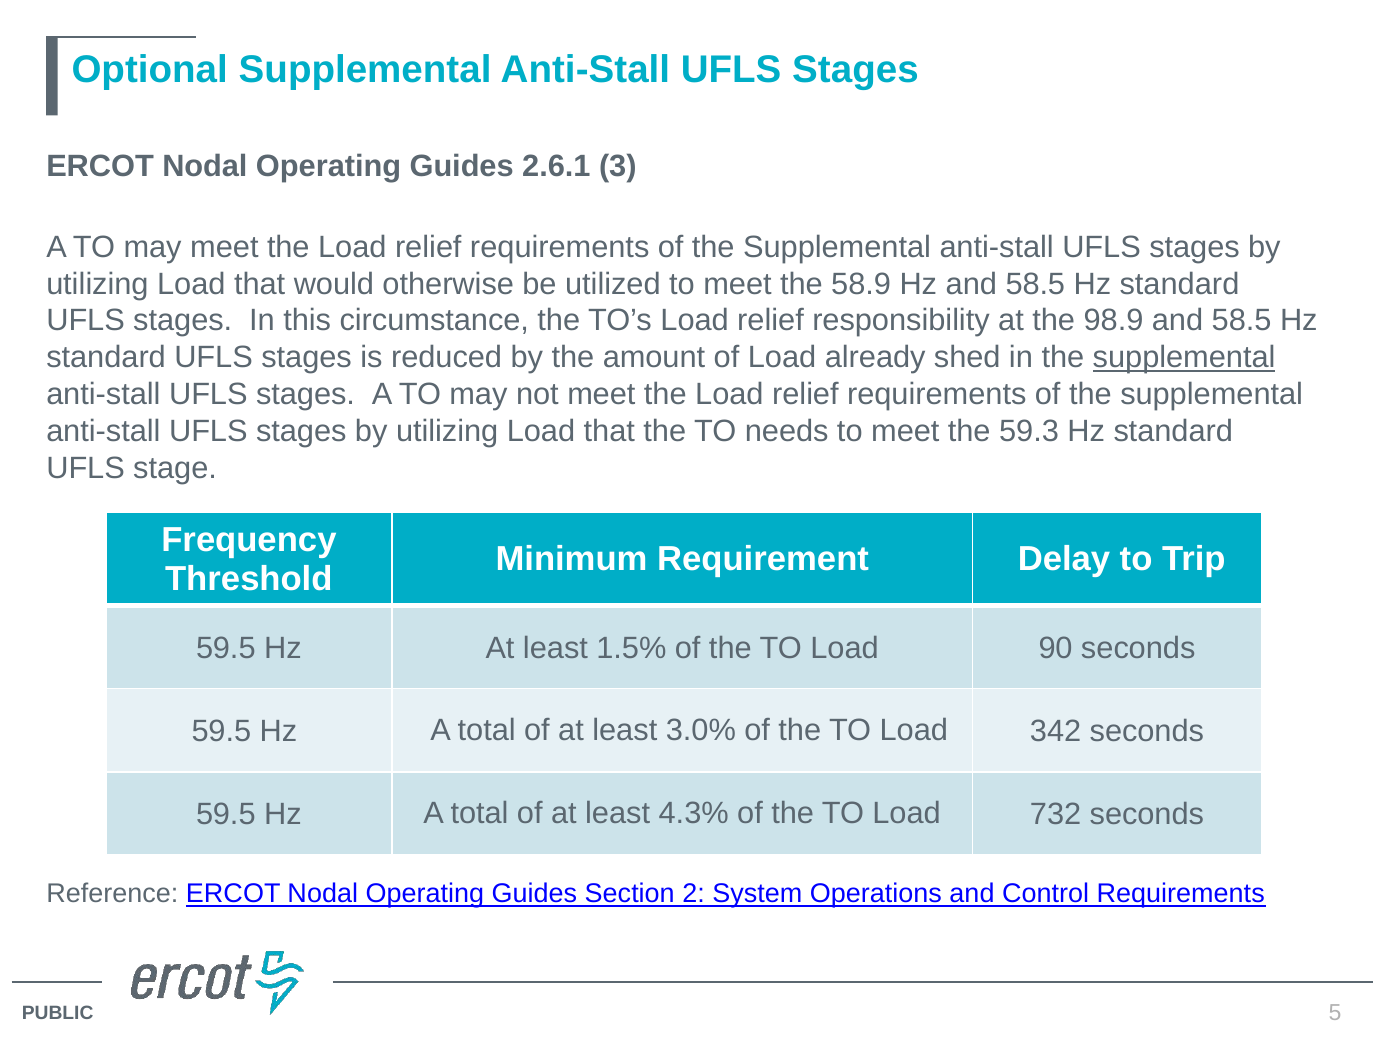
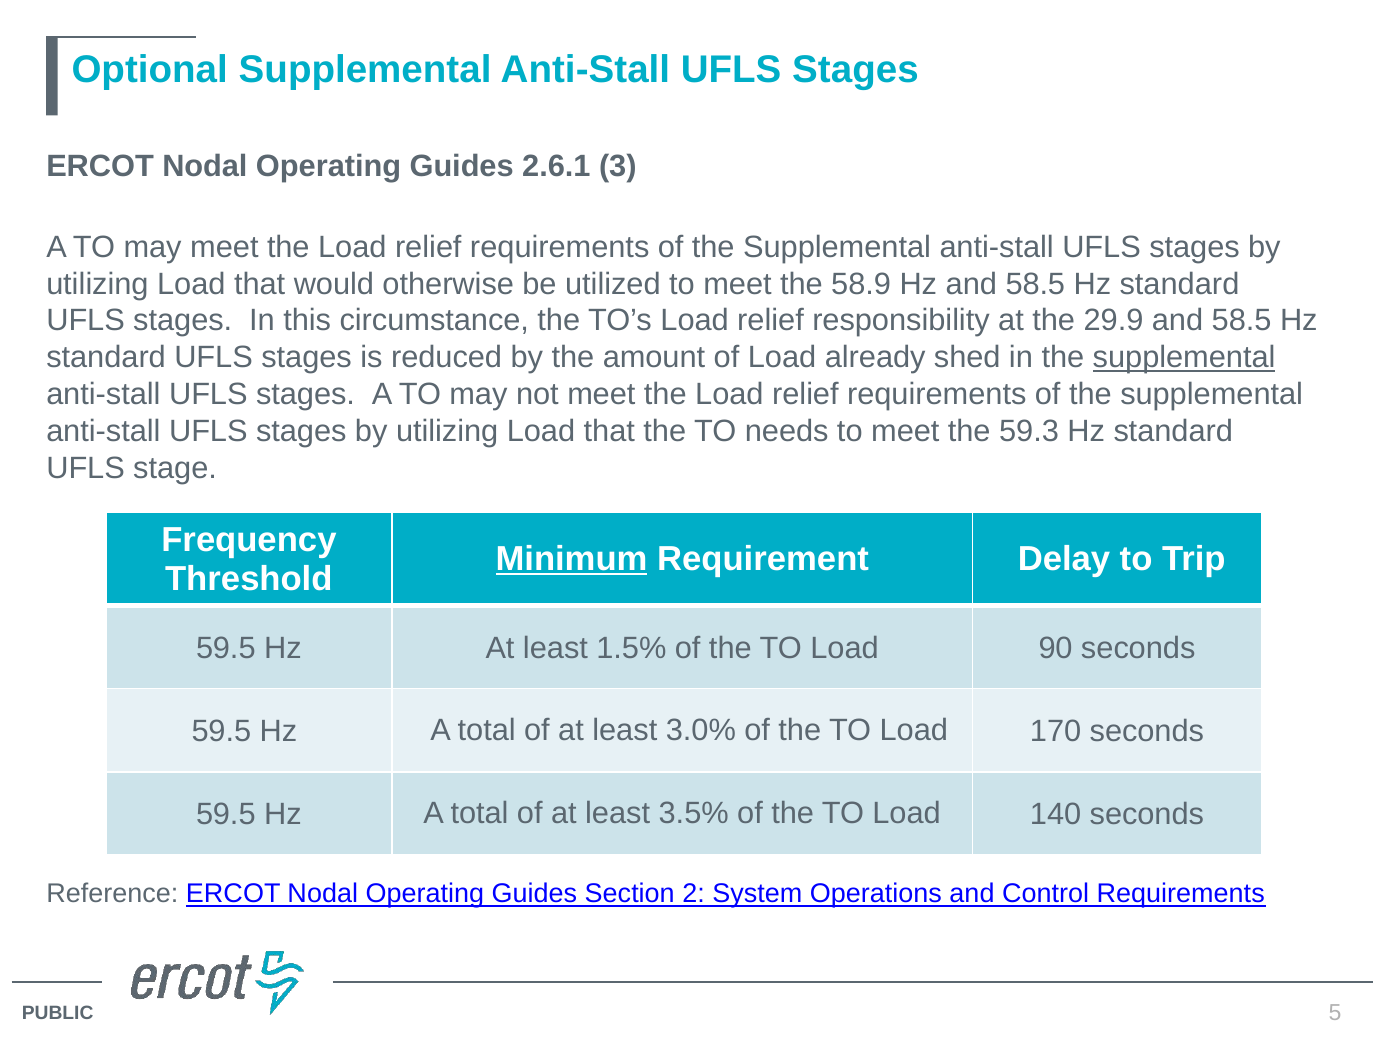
98.9: 98.9 -> 29.9 (1113, 321)
Minimum underline: none -> present (572, 559)
342: 342 -> 170 (1056, 732)
4.3%: 4.3% -> 3.5% (694, 814)
732: 732 -> 140 (1056, 815)
